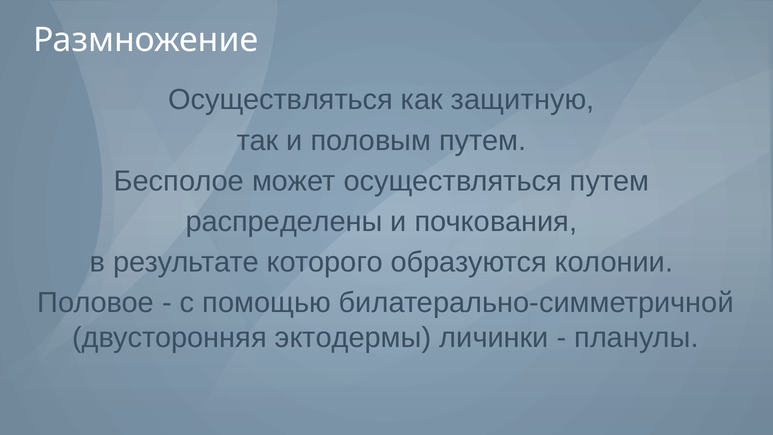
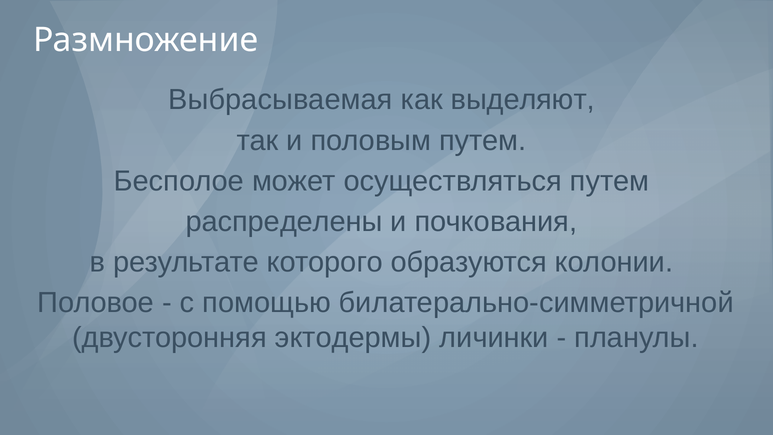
Осуществляться: Осуществляться -> Выбрасываемая (281, 100)
защитную: защитную -> выделяют (523, 100)
